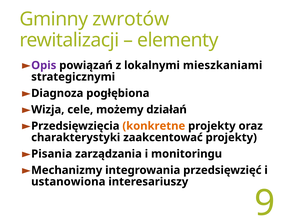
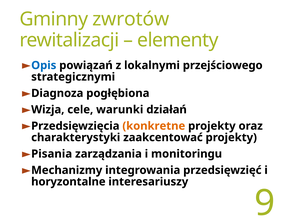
Opis colour: purple -> blue (44, 65)
mieszkaniami: mieszkaniami -> przejściowego (223, 65)
możemy: możemy -> warunki (120, 110)
ustanowiona: ustanowiona -> horyzontalne (68, 182)
